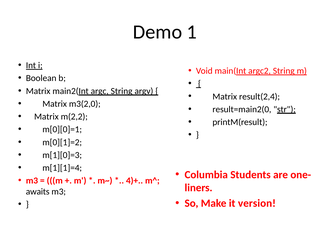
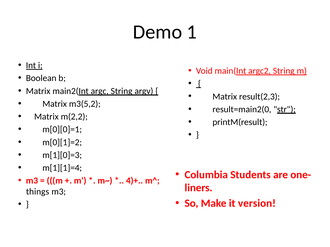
result(2,4: result(2,4 -> result(2,3 (260, 97)
m3(2,0: m3(2,0 -> m3(5,2 (85, 104)
awaits: awaits -> things (38, 192)
